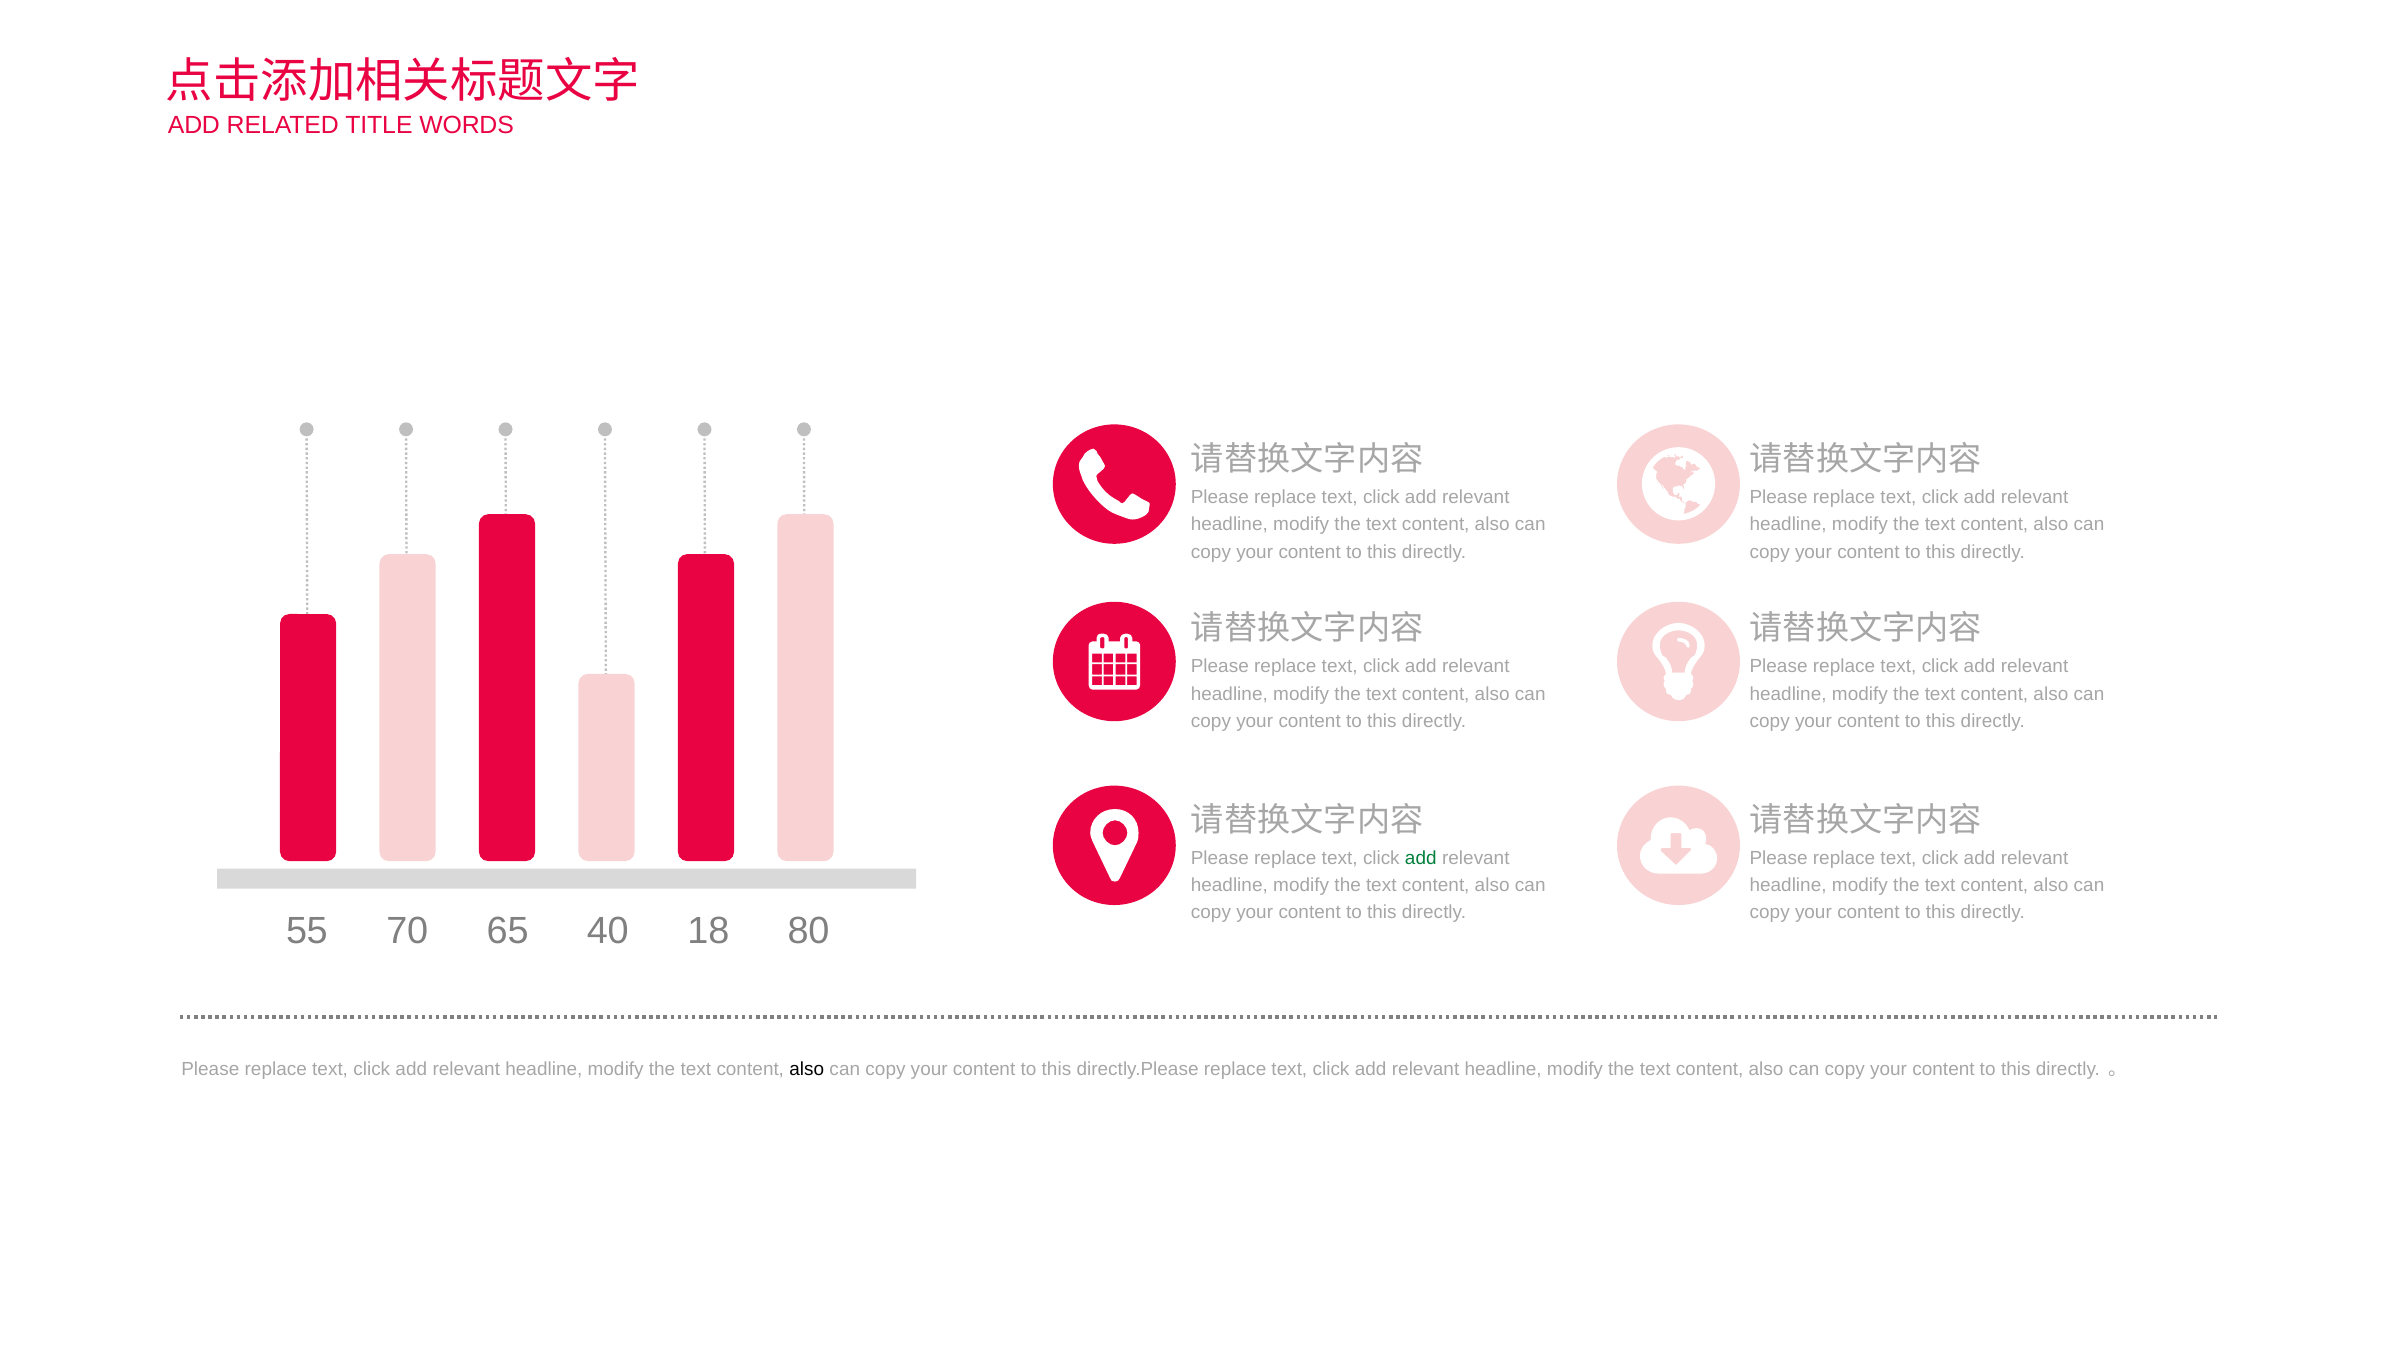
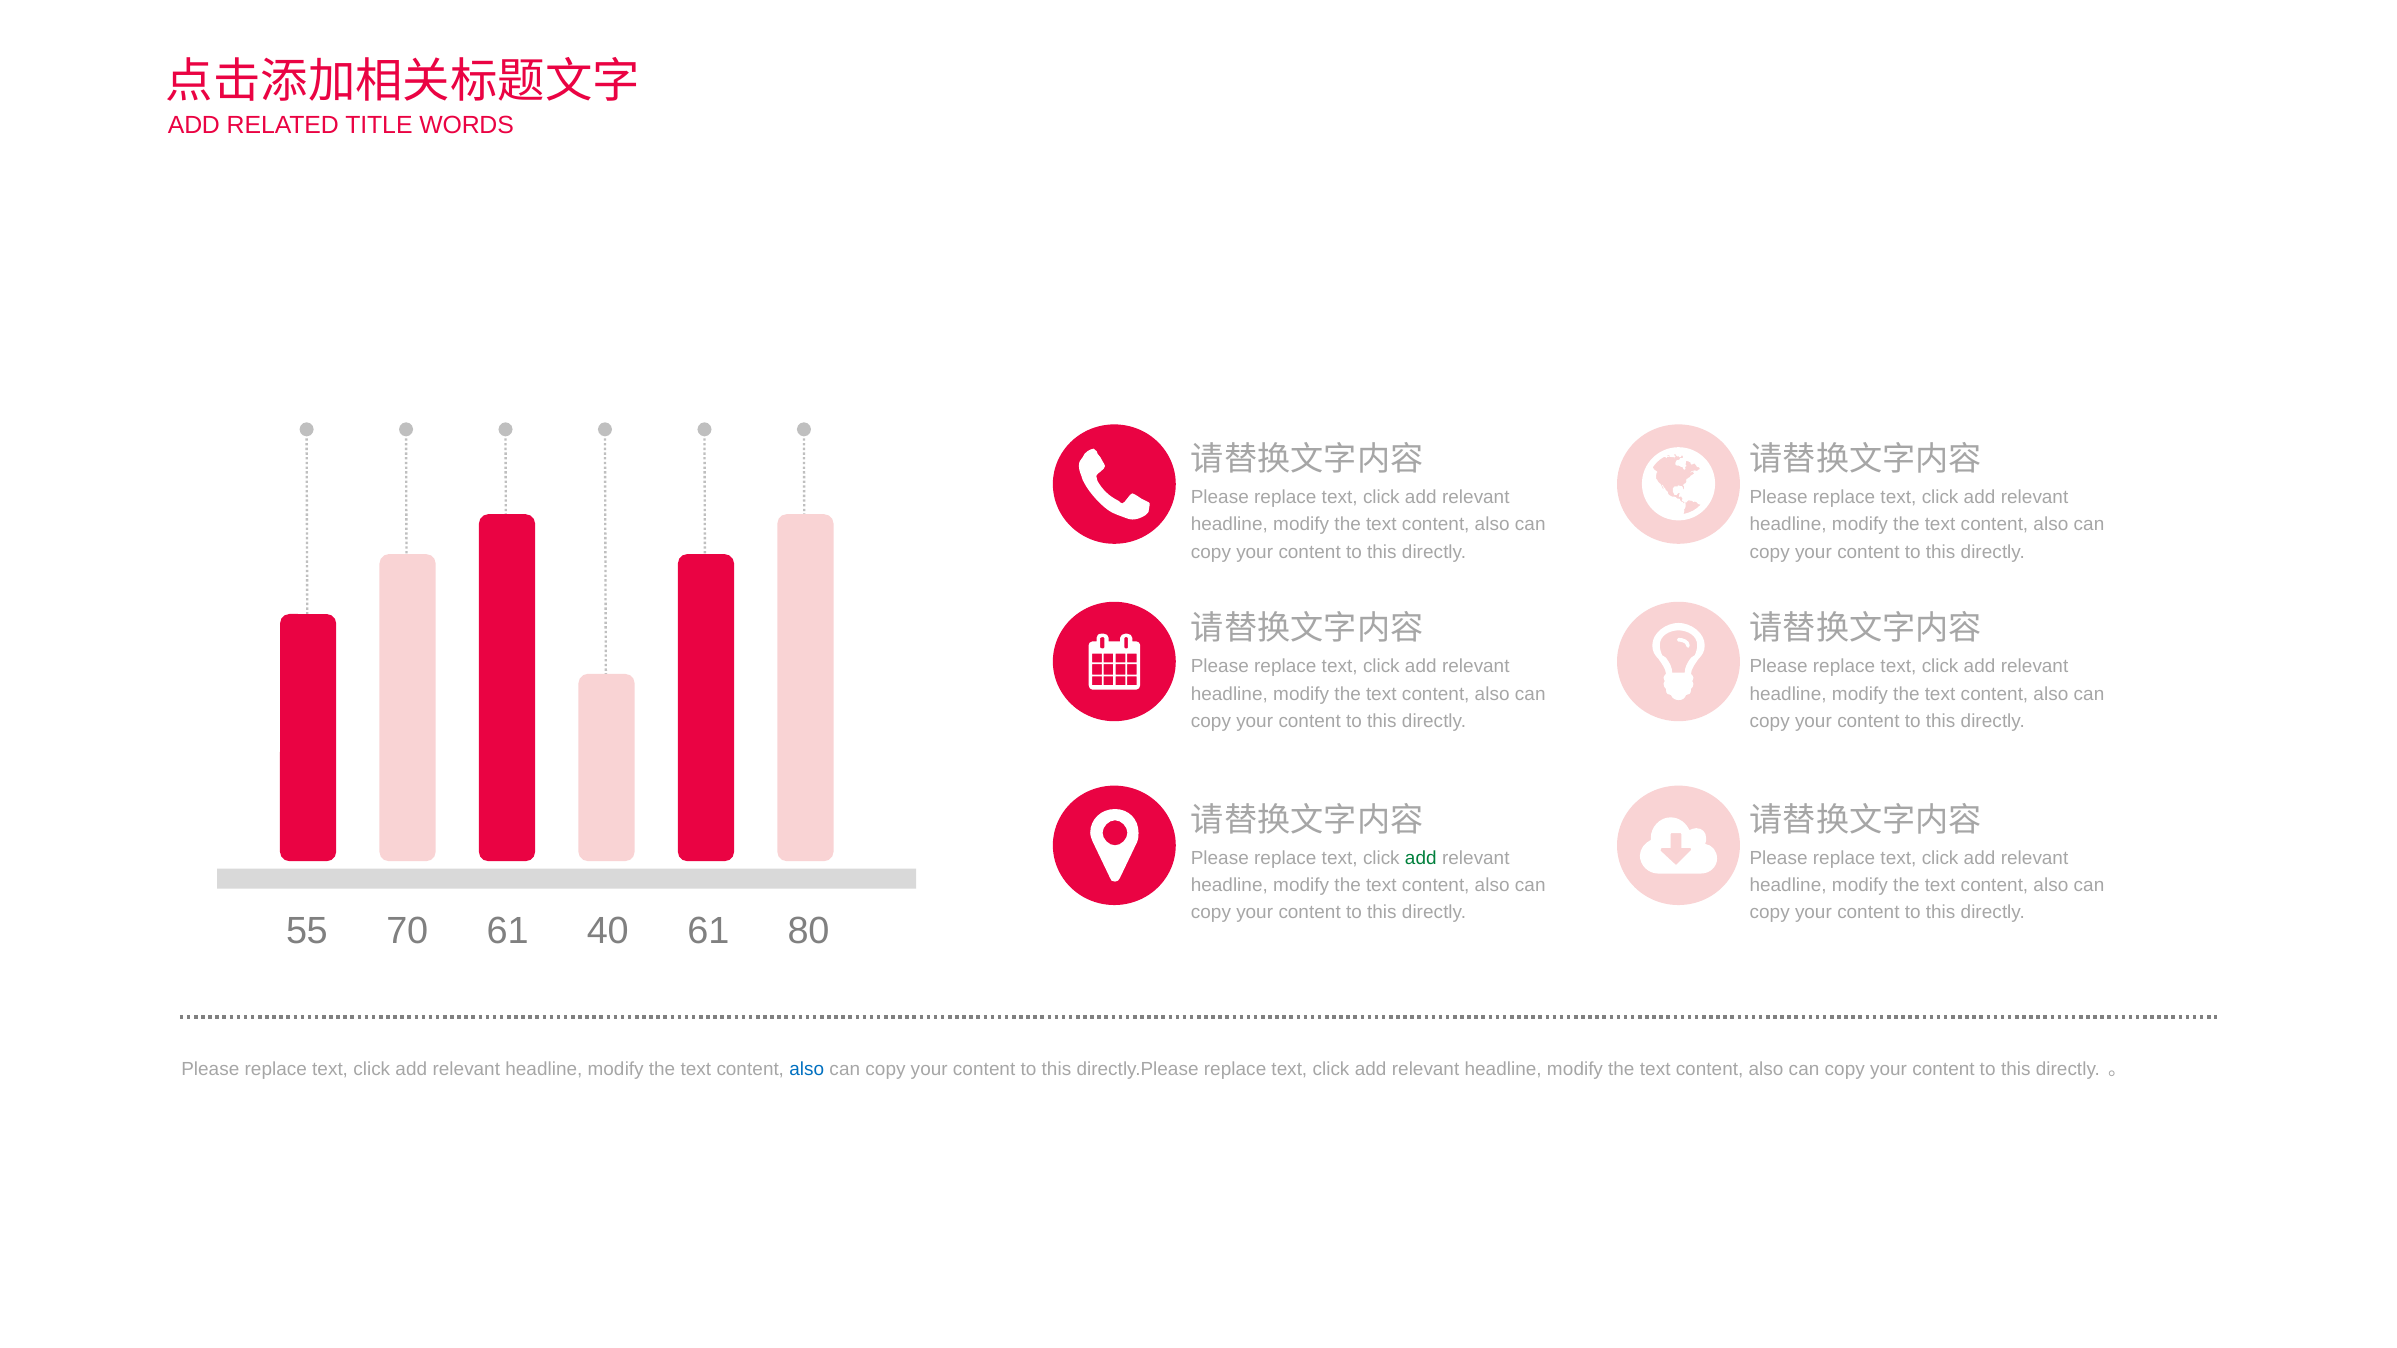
70 65: 65 -> 61 (508, 931)
40 18: 18 -> 61 (708, 931)
also colour: black -> blue (807, 1069)
